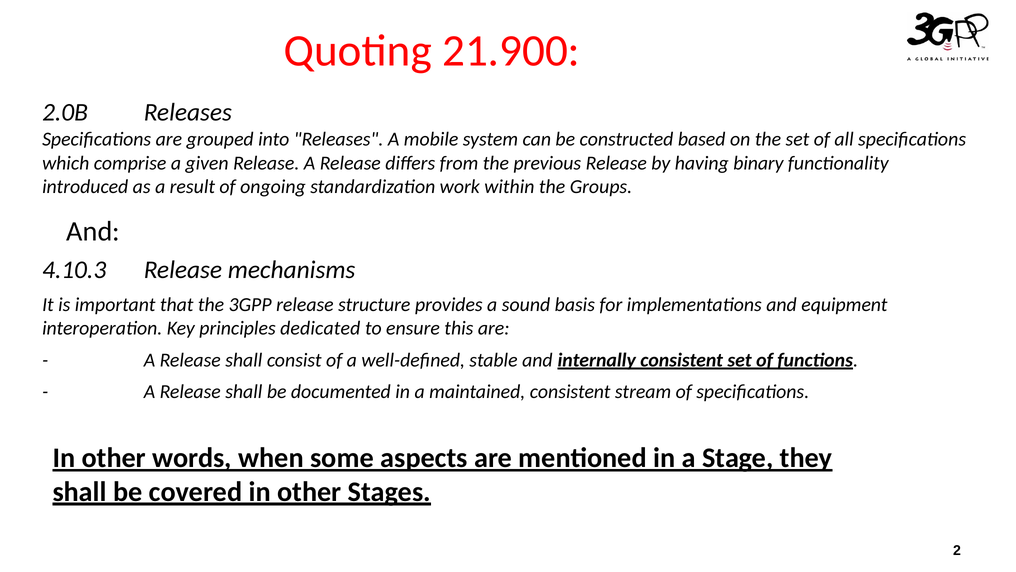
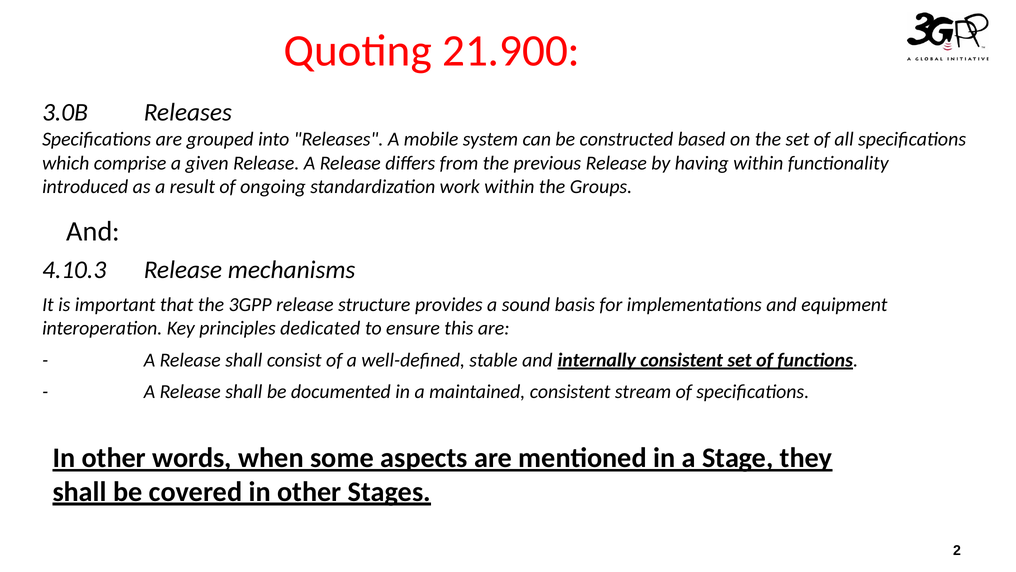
2.0B: 2.0B -> 3.0B (65, 112)
having binary: binary -> within (758, 163)
